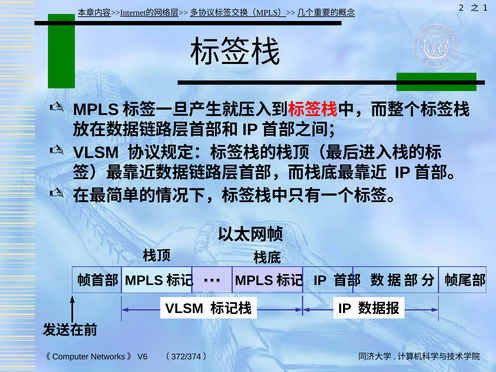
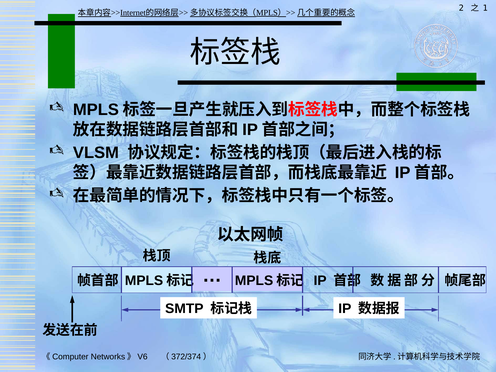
VLSM: VLSM -> SMTP (184, 309)
